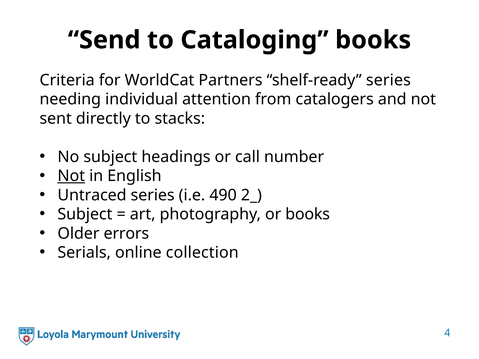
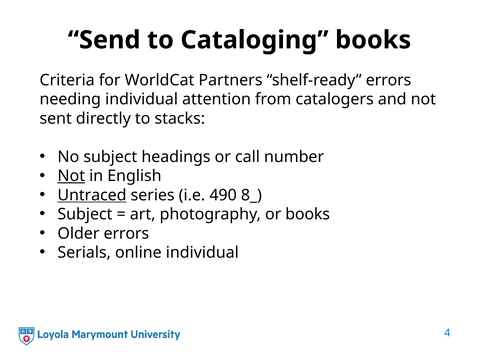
shelf-ready series: series -> errors (389, 80)
Untraced underline: none -> present (92, 195)
2_: 2_ -> 8_ (251, 195)
online collection: collection -> individual (202, 253)
